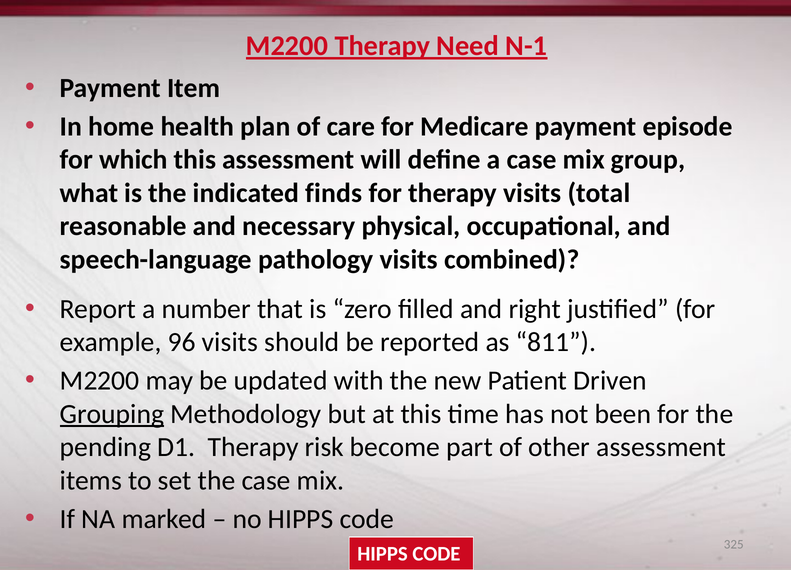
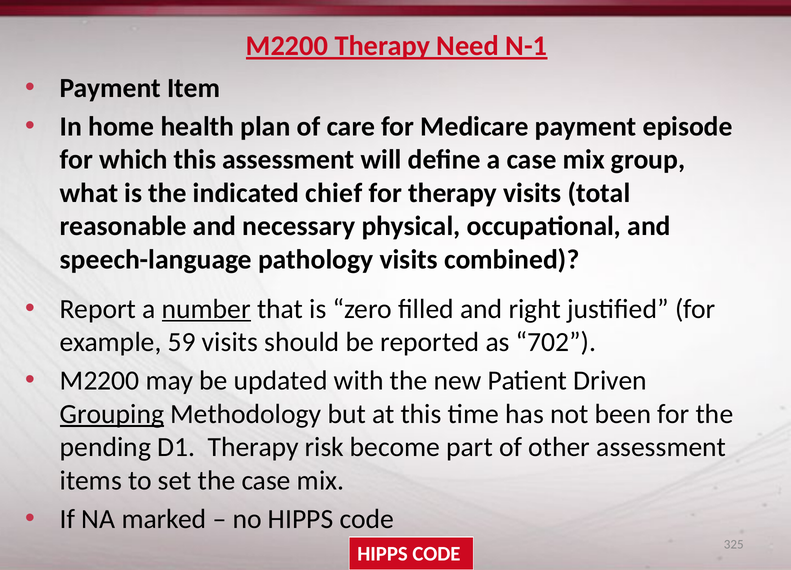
finds: finds -> chief (334, 193)
number underline: none -> present (206, 309)
96: 96 -> 59 (182, 342)
811: 811 -> 702 (556, 342)
